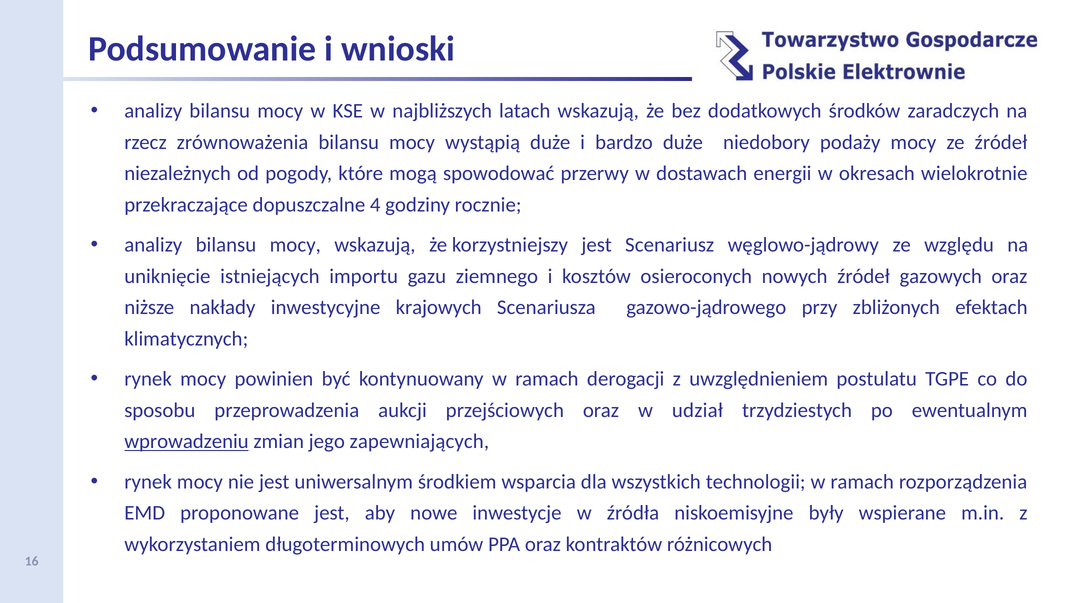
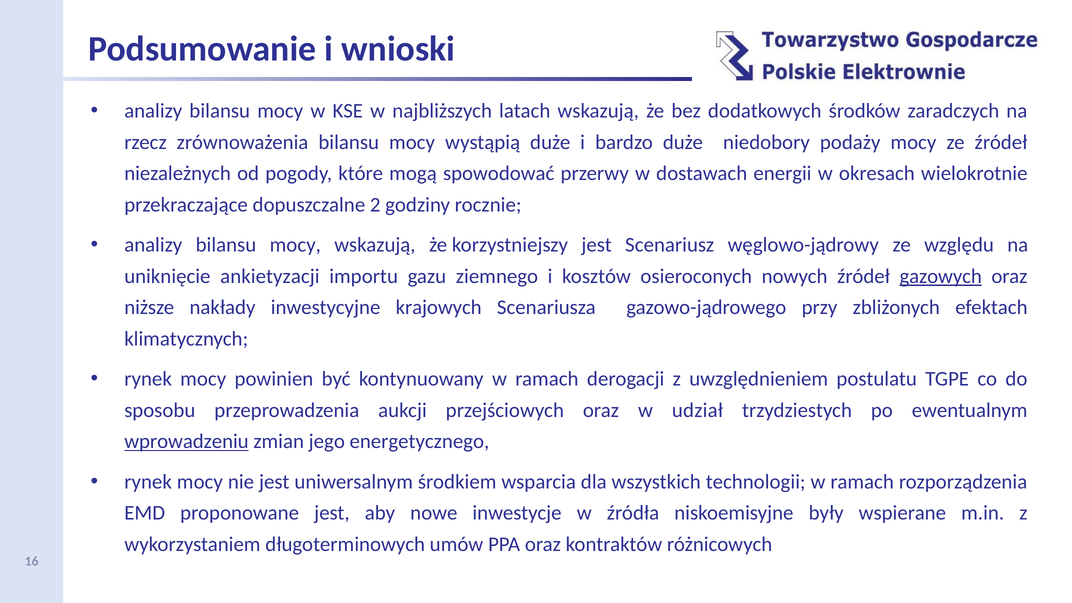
4: 4 -> 2 (375, 205)
istniejących: istniejących -> ankietyzacji (270, 276)
gazowych underline: none -> present (941, 276)
zapewniających: zapewniających -> energetycznego (419, 442)
